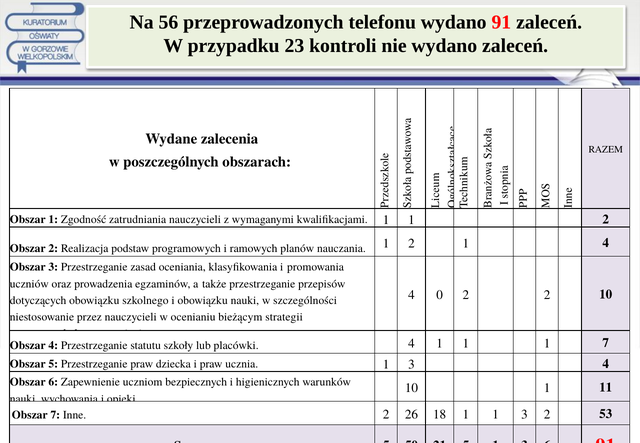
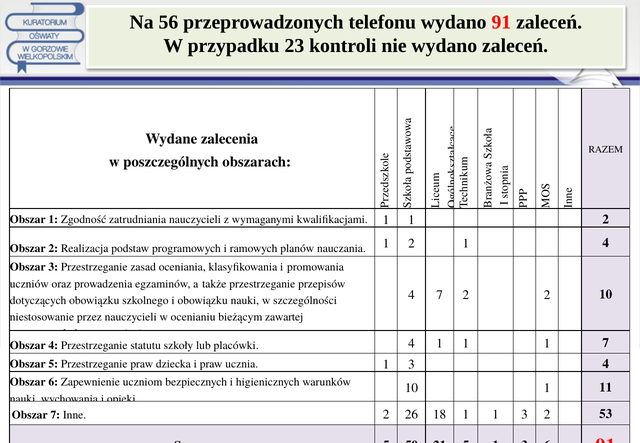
4 0: 0 -> 7 (440, 295)
strategii: strategii -> zawartej (284, 317)
